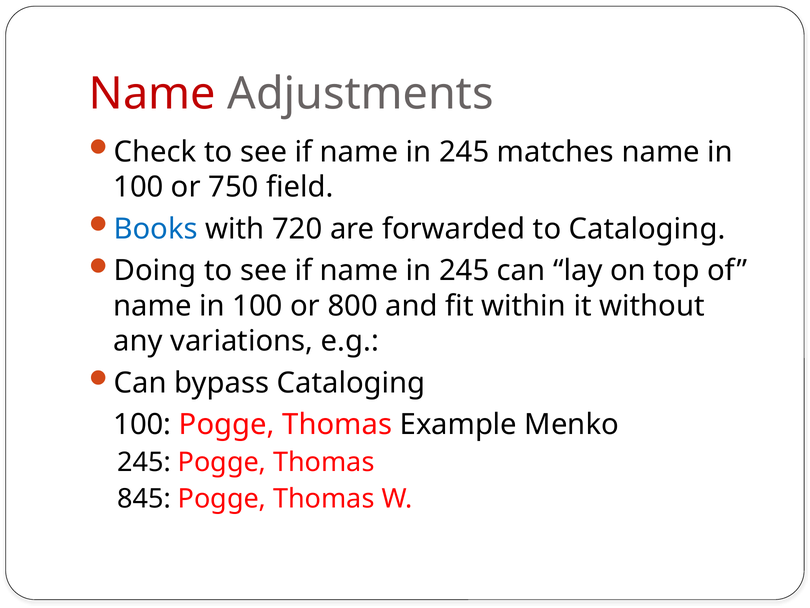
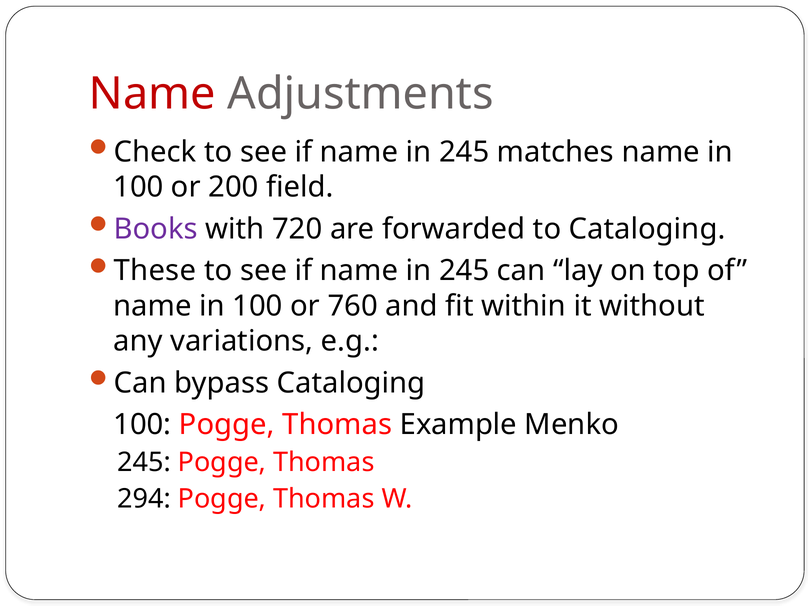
750: 750 -> 200 (234, 187)
Books colour: blue -> purple (156, 229)
Doing: Doing -> These (155, 271)
800: 800 -> 760 (353, 306)
845: 845 -> 294 (144, 499)
